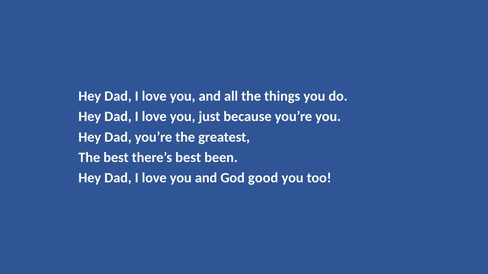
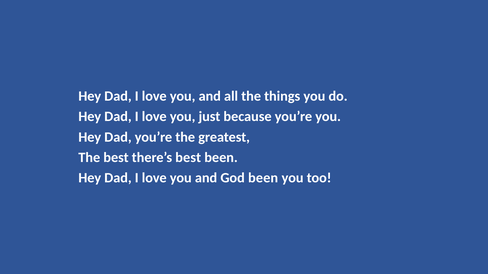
God good: good -> been (263, 178)
